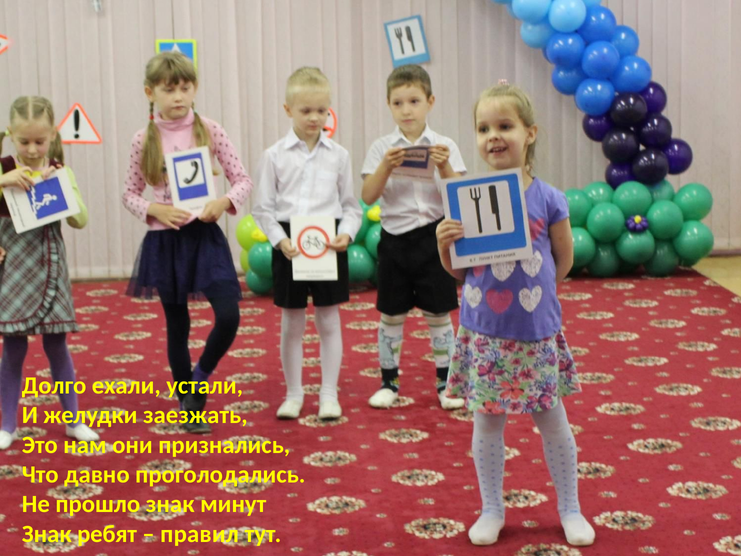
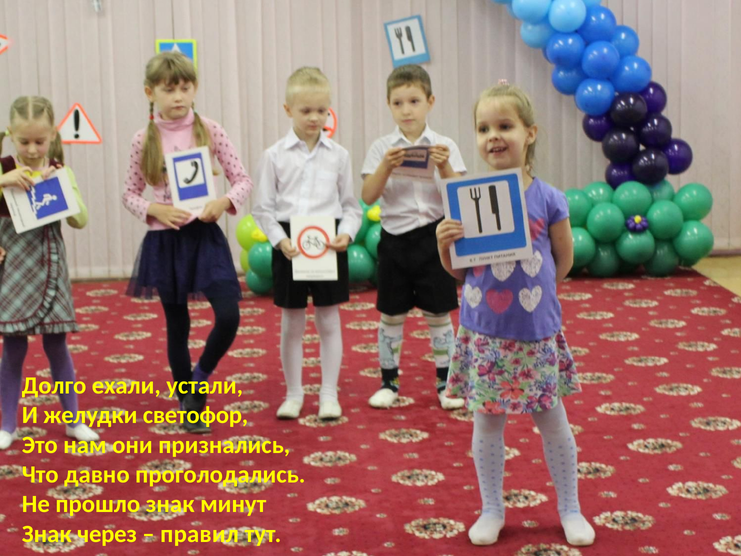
заезжать: заезжать -> светофор (196, 415)
ребят: ребят -> через (107, 534)
